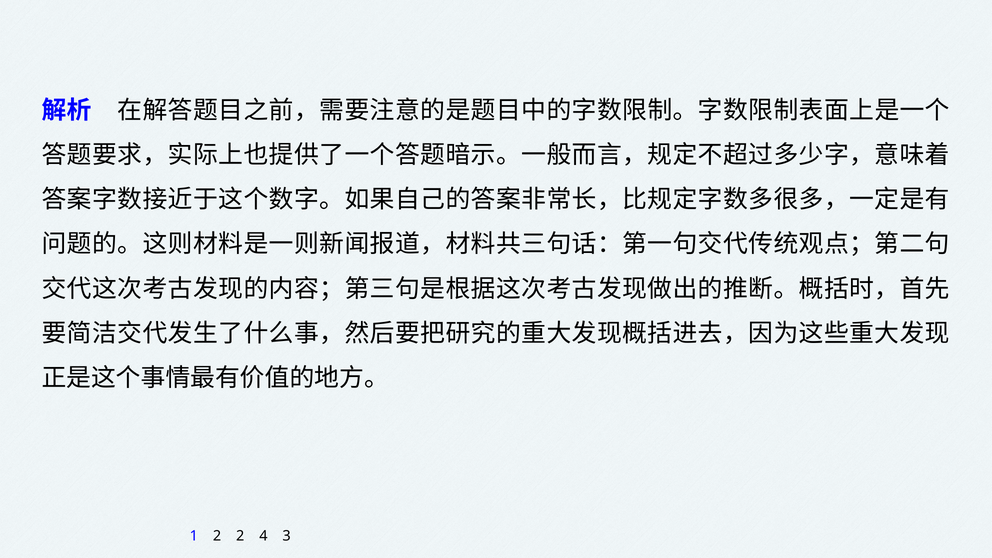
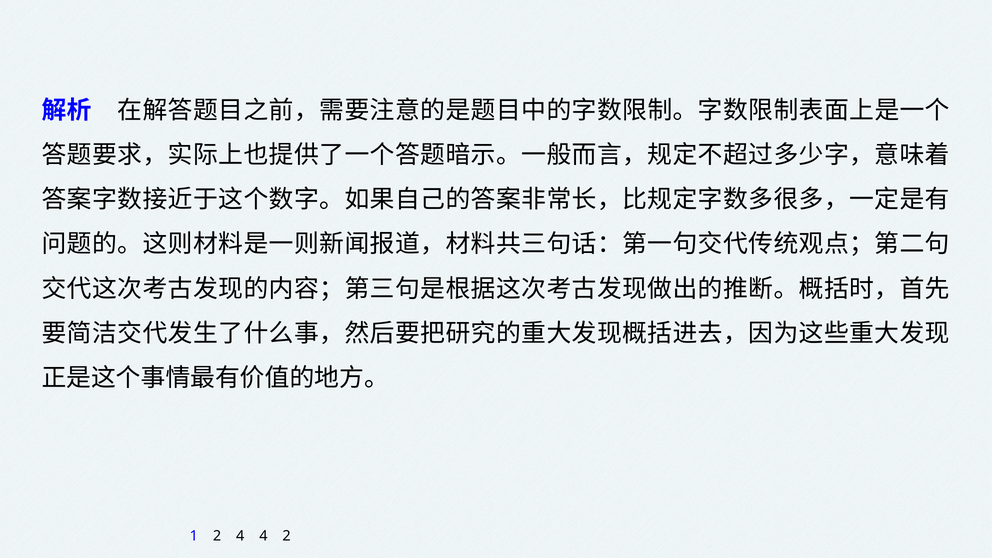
2 2: 2 -> 4 (240, 536)
4 3: 3 -> 2 (287, 536)
